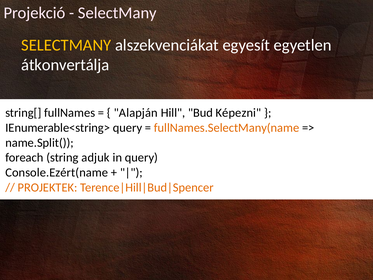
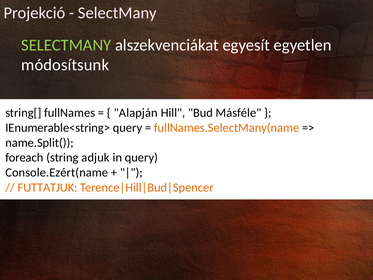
SELECTMANY colour: yellow -> light green (66, 45)
átkonvertálja: átkonvertálja -> módosítsunk (65, 65)
Képezni: Képezni -> Másféle (238, 113)
PROJEKTEK: PROJEKTEK -> FUTTATJUK (48, 187)
